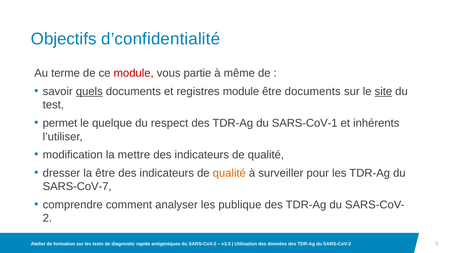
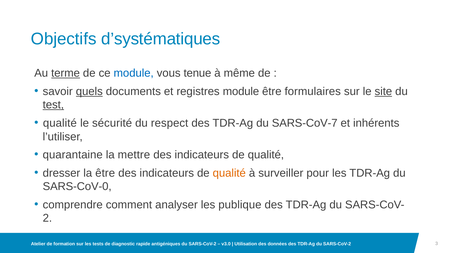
d’confidentialité: d’confidentialité -> d’systématiques (161, 39)
terme underline: none -> present (66, 73)
module colour: red -> blue (134, 73)
partie: partie -> tenue (197, 73)
être documents: documents -> formulaires (313, 92)
test underline: none -> present (53, 105)
permet: permet -> qualité (60, 123)
quelque: quelque -> sécurité (112, 123)
SARS-CoV-1: SARS-CoV-1 -> SARS-CoV-7 (305, 123)
modification: modification -> quarantaine (73, 155)
SARS-CoV-7: SARS-CoV-7 -> SARS-CoV-0 (77, 187)
